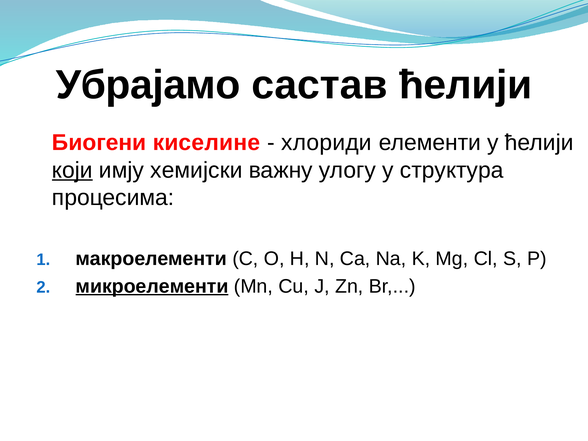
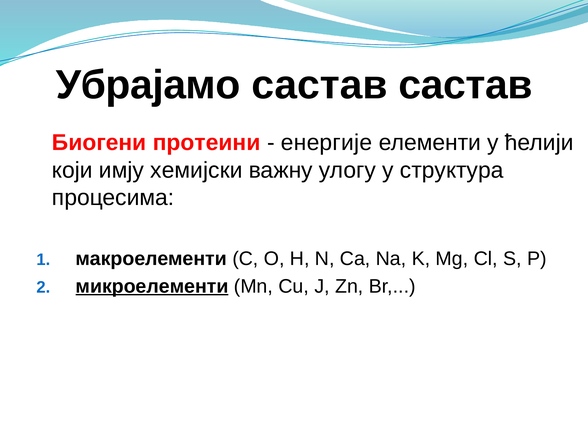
састав ћелији: ћелији -> састав (466, 85)
киселине: киселине -> протеини (207, 143)
хлориди: хлориди -> енергије (327, 143)
који underline: present -> none (72, 170)
